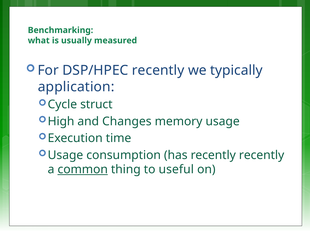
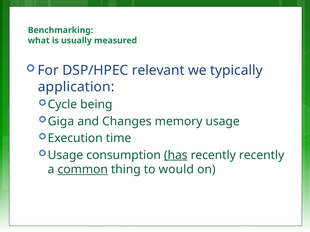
DSP/HPEC recently: recently -> relevant (158, 70)
struct: struct -> being (96, 105)
High: High -> Giga (61, 122)
has underline: none -> present (176, 155)
useful: useful -> would (176, 170)
